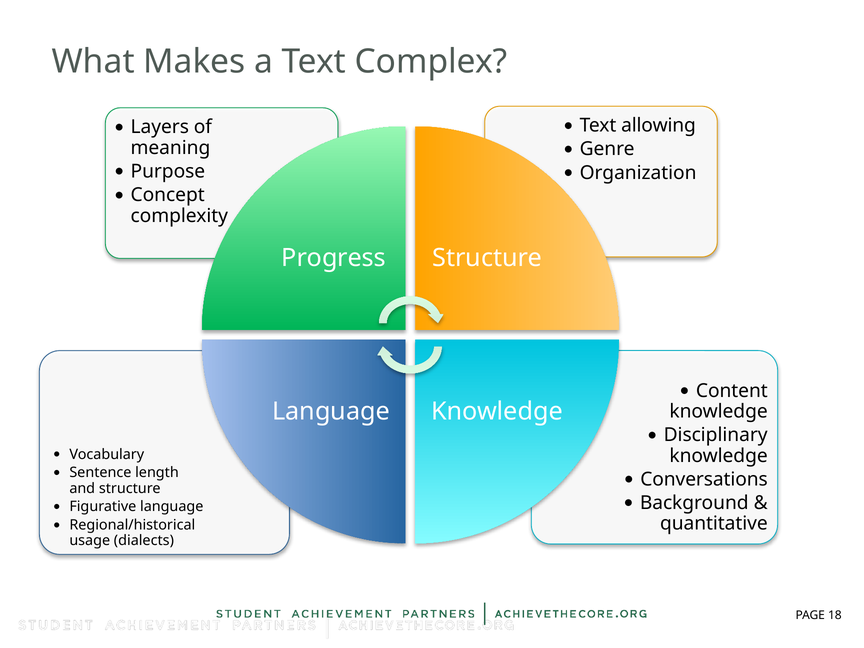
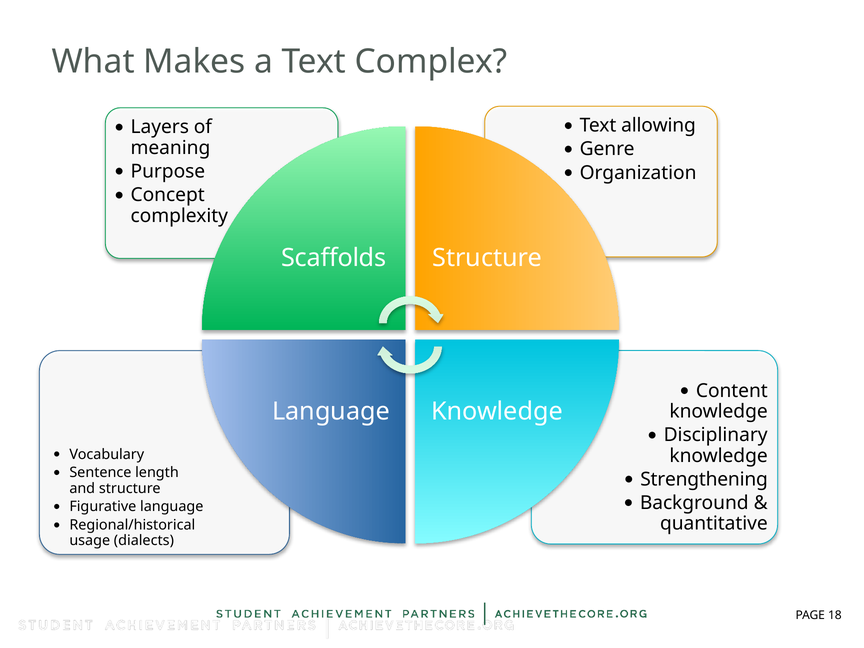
Progress: Progress -> Scaffolds (334, 258)
Conversations: Conversations -> Strengthening (704, 479)
